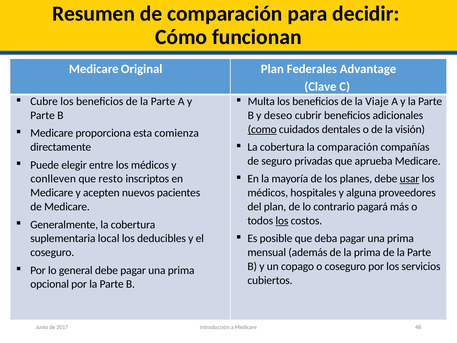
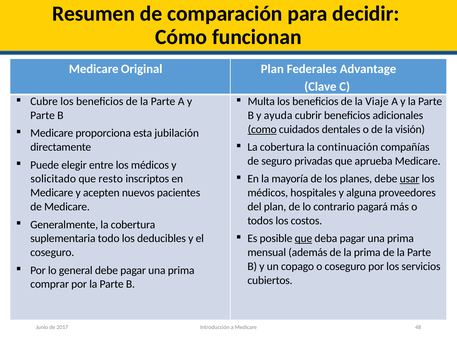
deseo: deseo -> ayuda (278, 115)
comienza: comienza -> jubilación (177, 133)
la comparación: comparación -> continuación (348, 147)
conlleven: conlleven -> solicitado (53, 179)
los underline: present -> none (282, 221)
que underline: none -> present (303, 238)
local: local -> todo (109, 238)
opcional: opcional -> comprar (50, 284)
